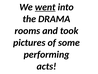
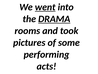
DRAMA underline: none -> present (54, 19)
